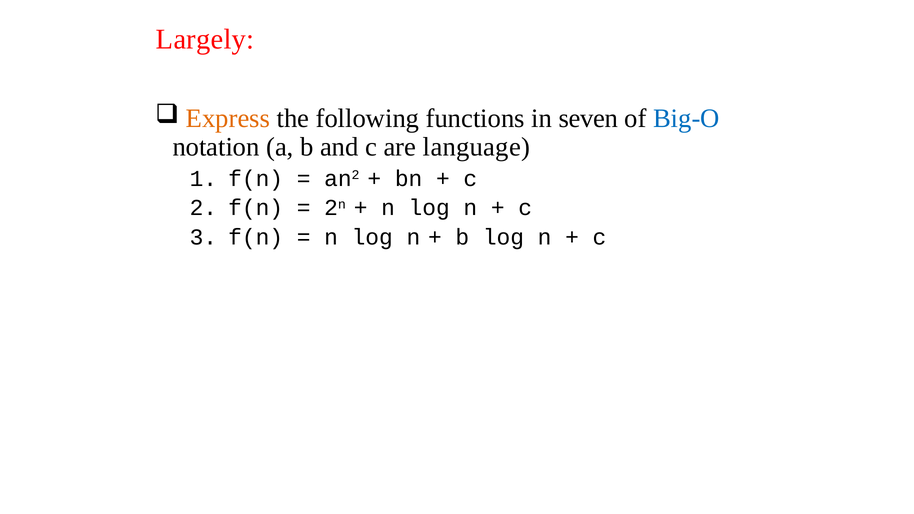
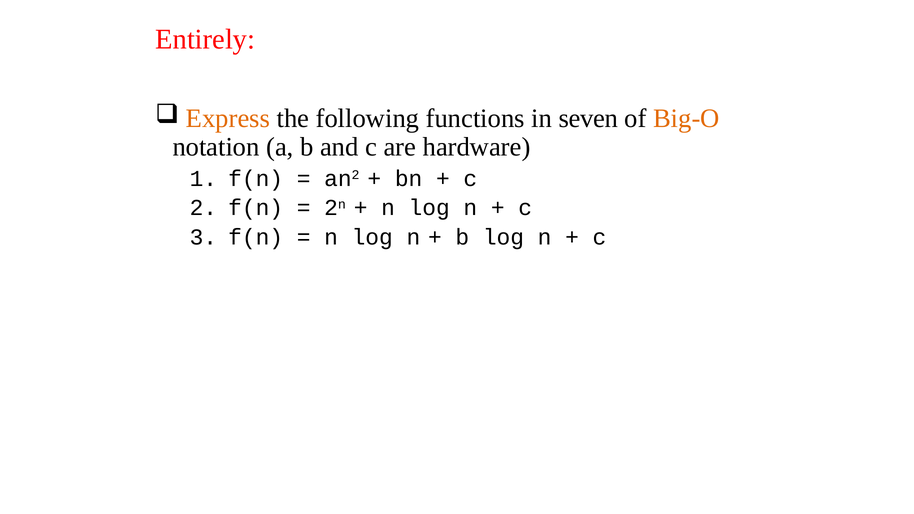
Largely: Largely -> Entirely (205, 39)
Big-O colour: blue -> orange (686, 118)
language: language -> hardware (477, 147)
